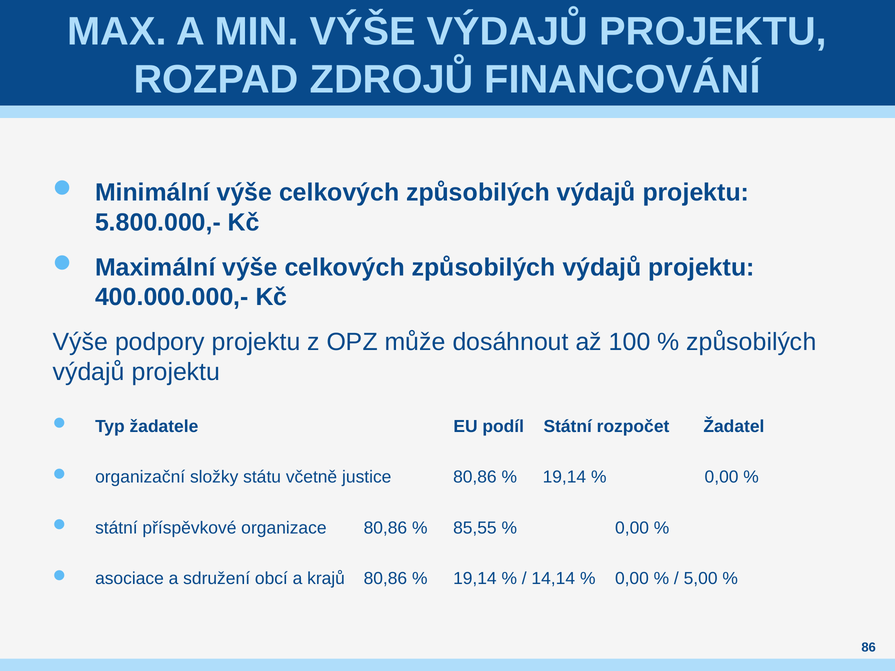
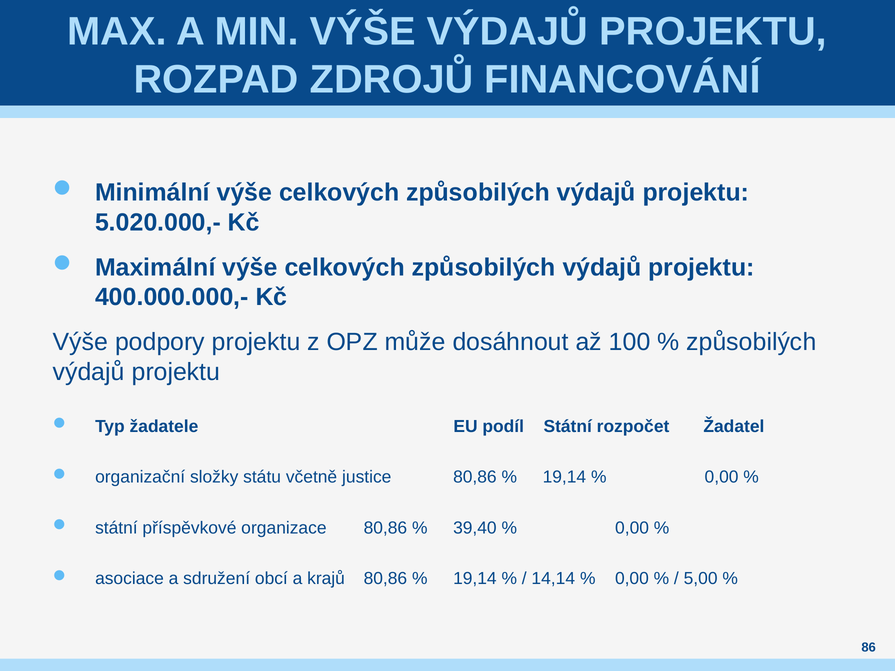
5.800.000,-: 5.800.000,- -> 5.020.000,- (158, 223)
85,55: 85,55 -> 39,40 (475, 528)
